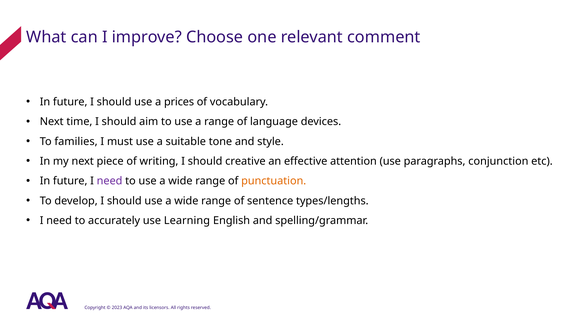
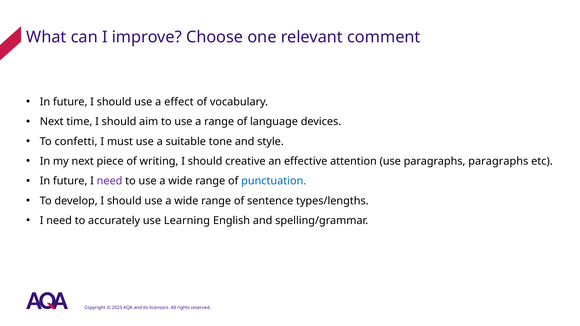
prices: prices -> effect (179, 102)
families: families -> confetti (76, 142)
paragraphs conjunction: conjunction -> paragraphs (498, 161)
punctuation colour: orange -> blue (274, 181)
